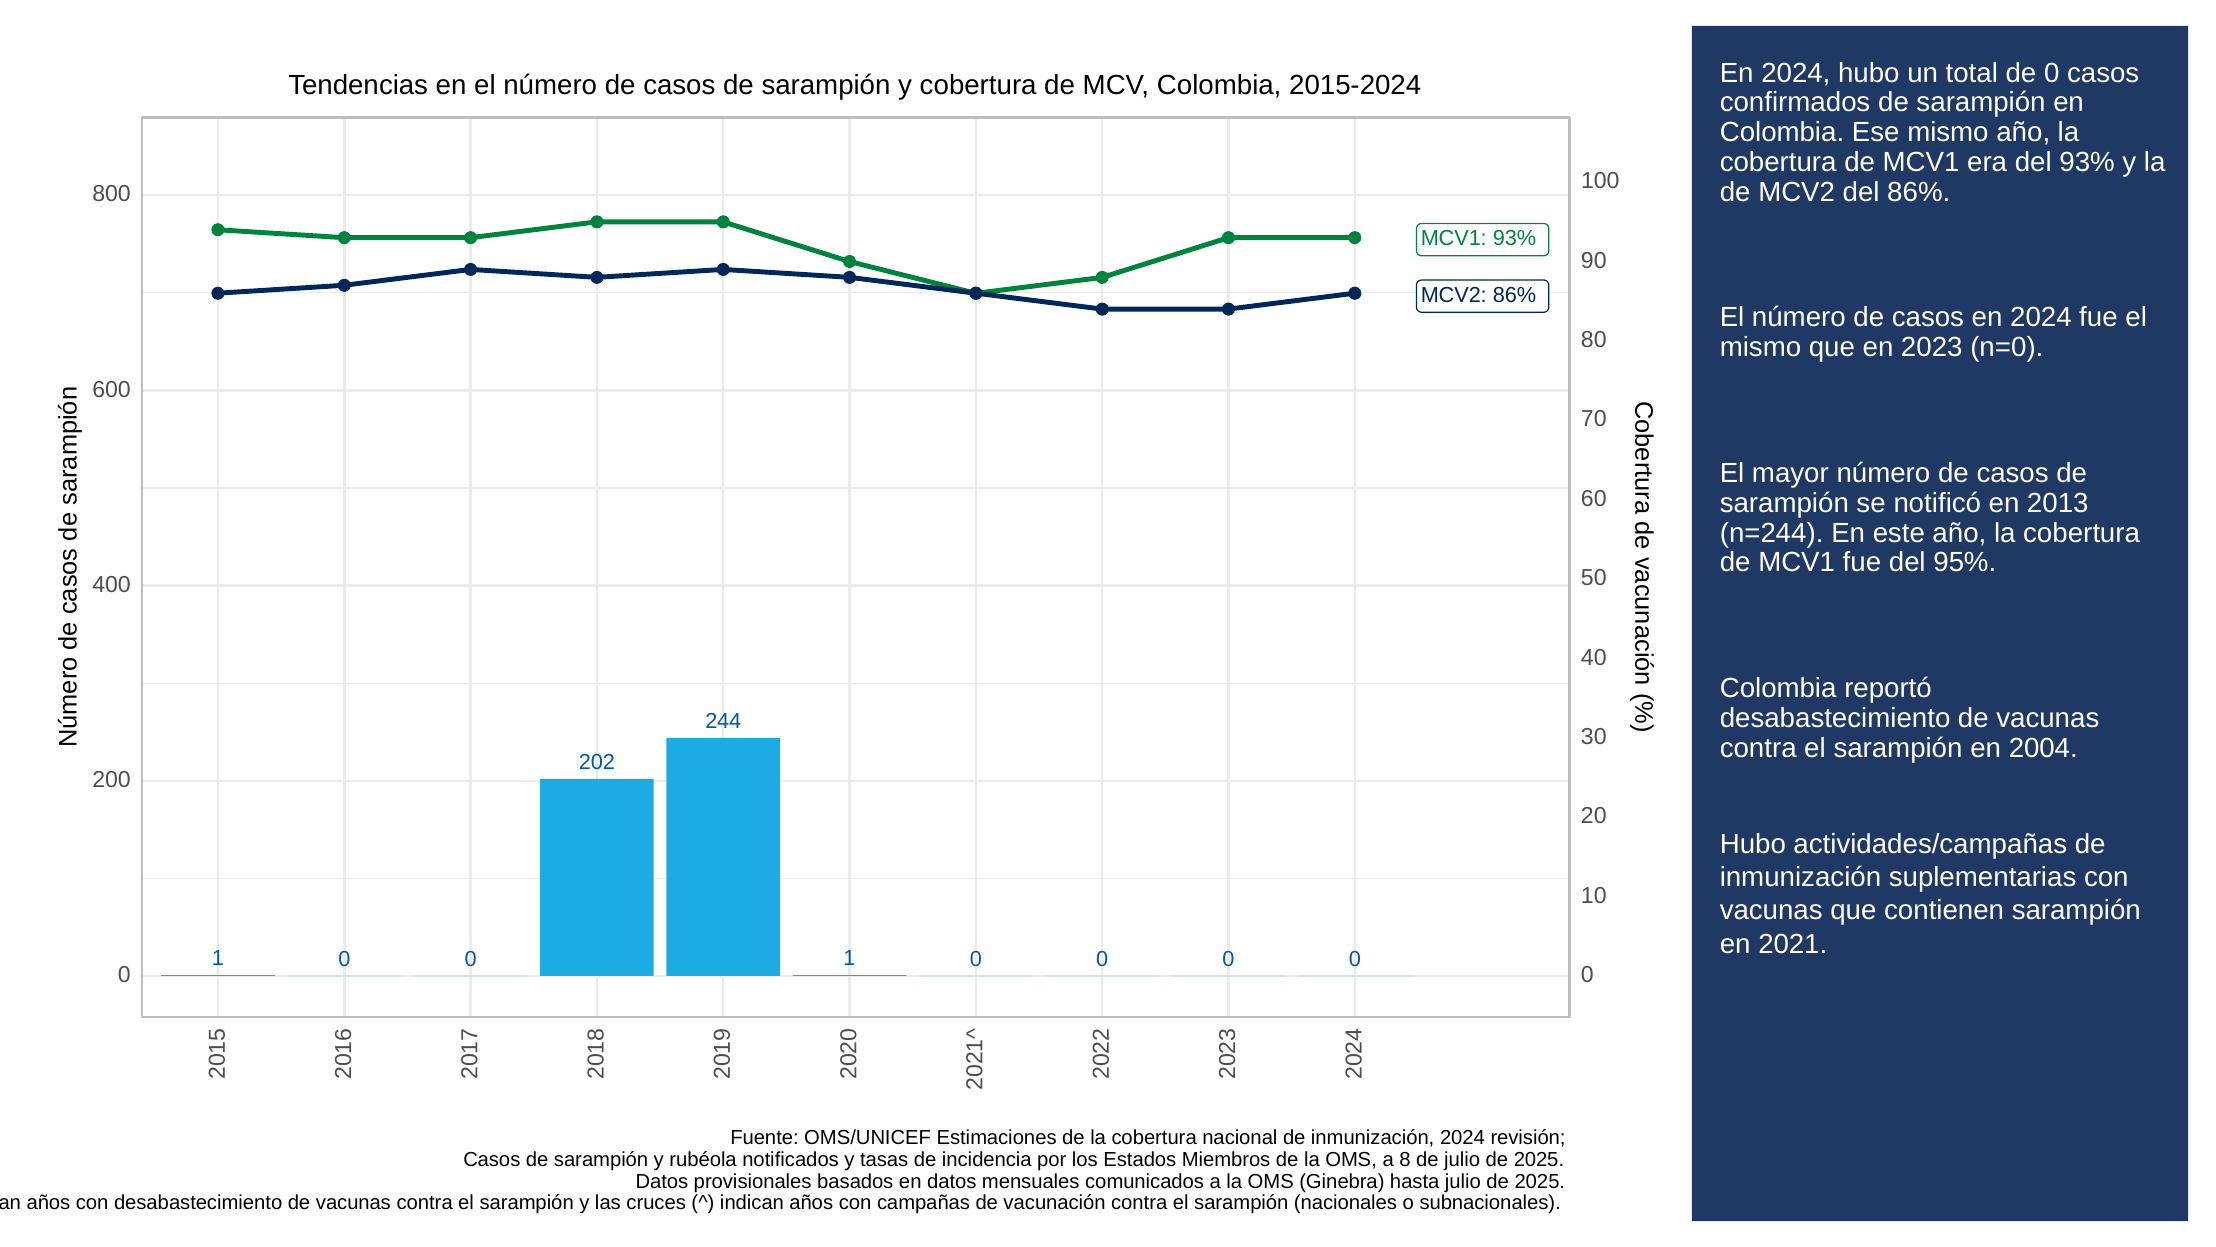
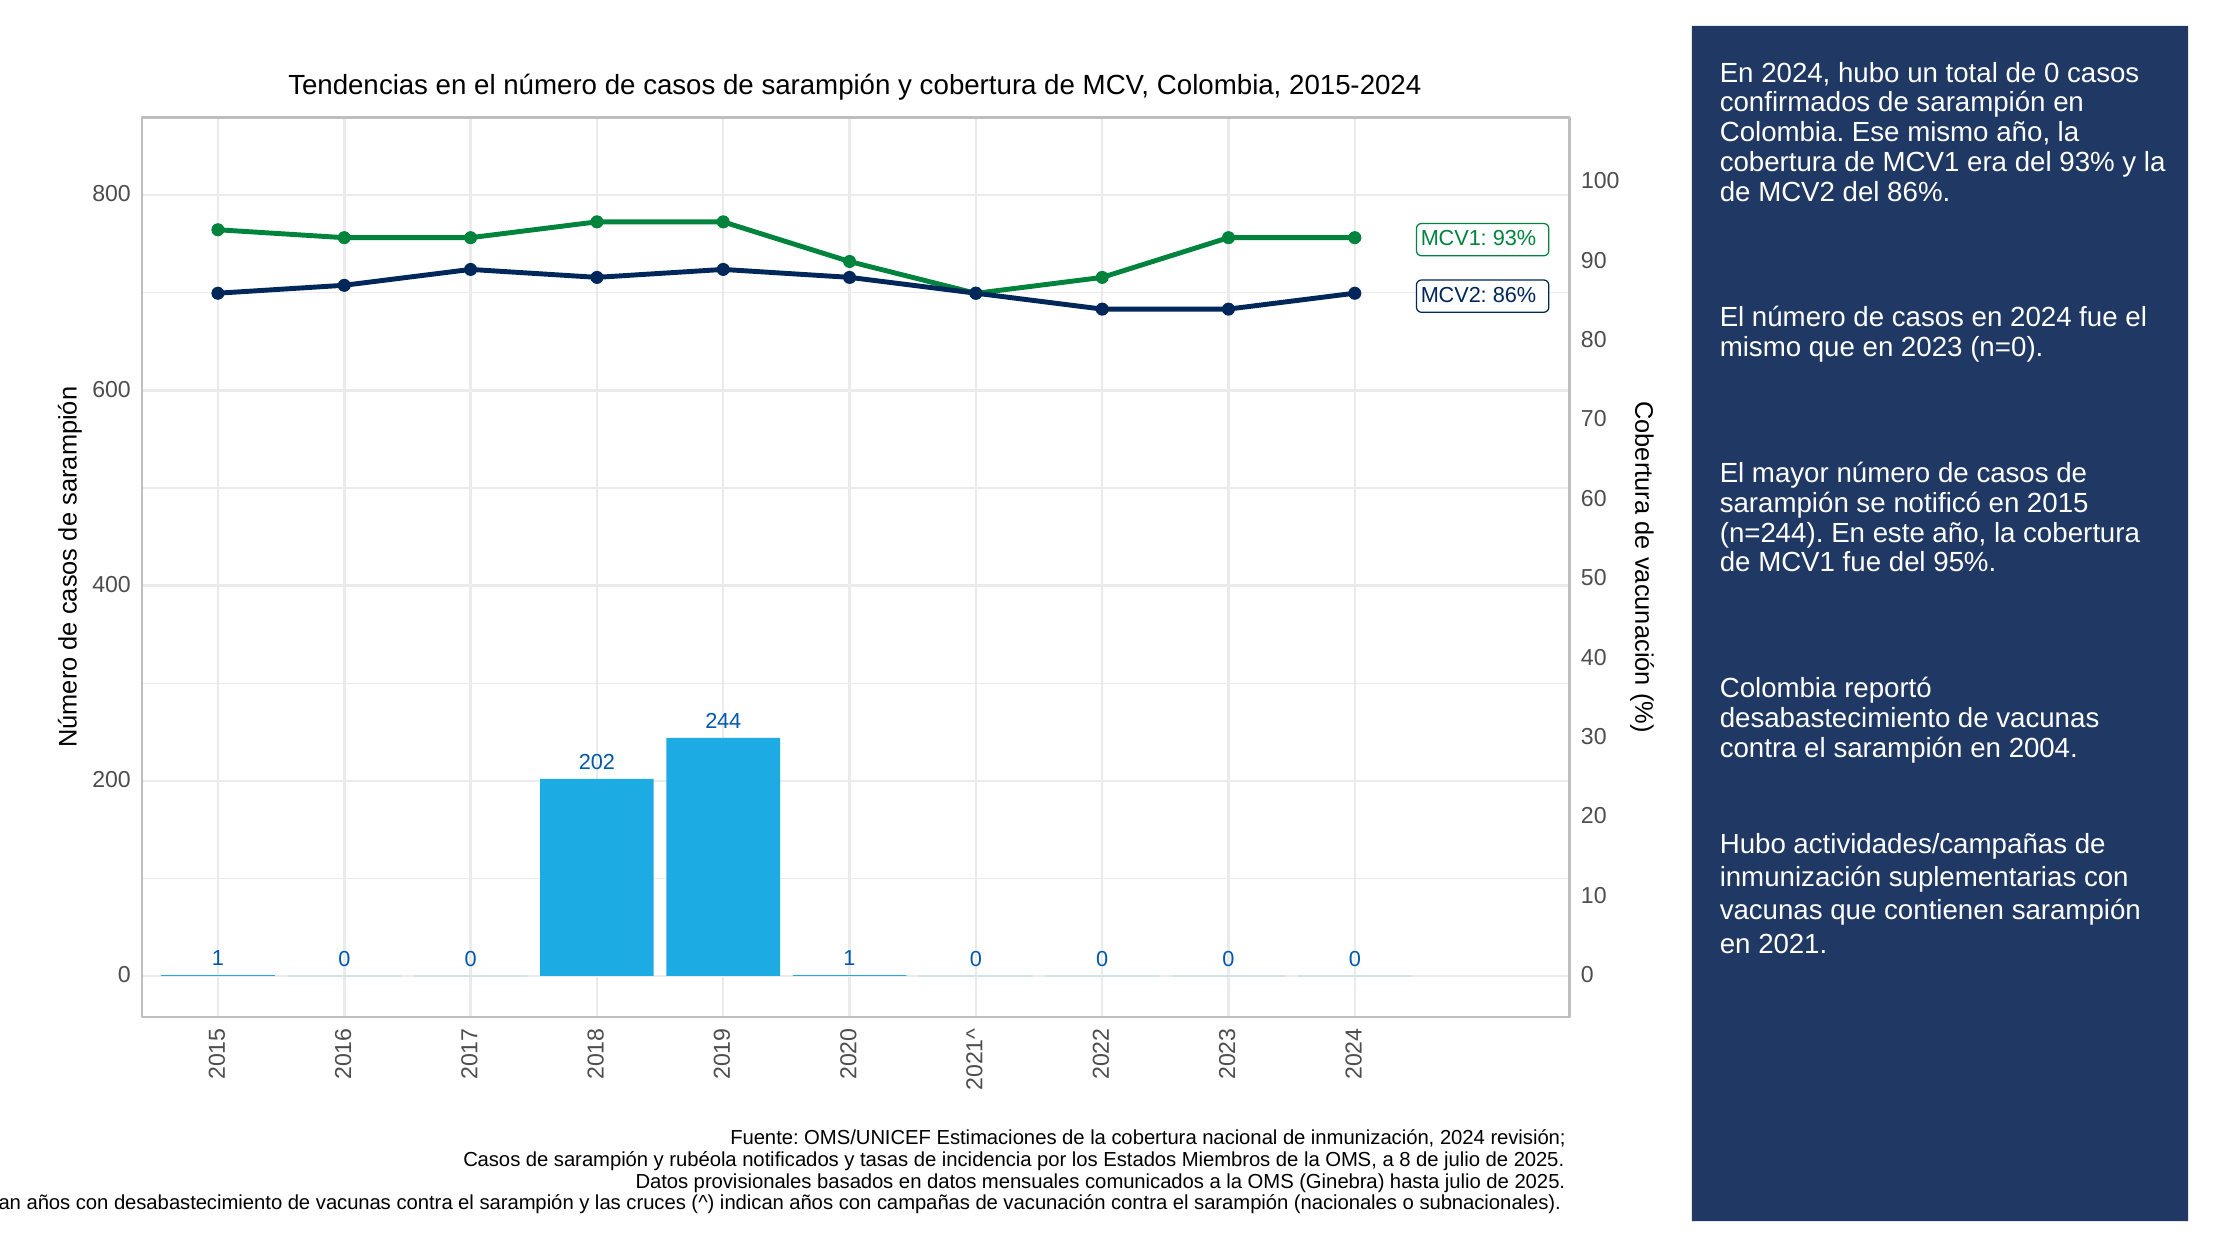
2013: 2013 -> 2015 (2058, 503)
